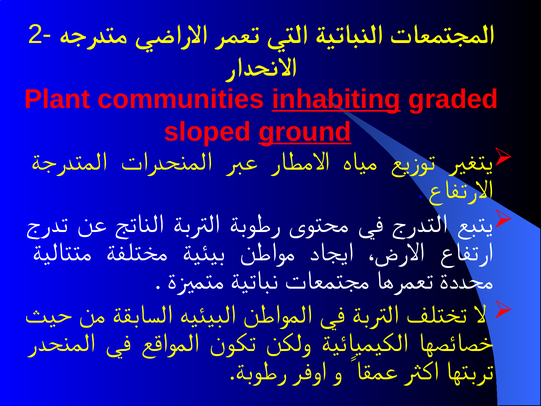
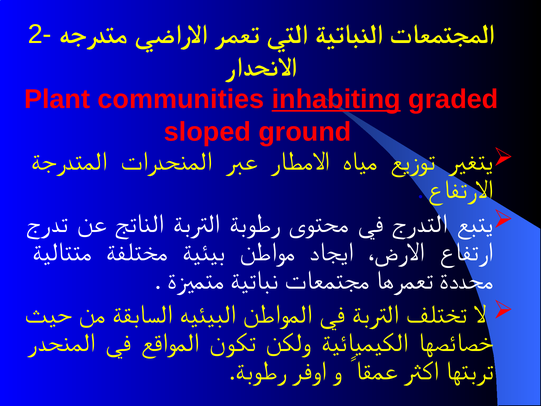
ground underline: present -> none (305, 132)
